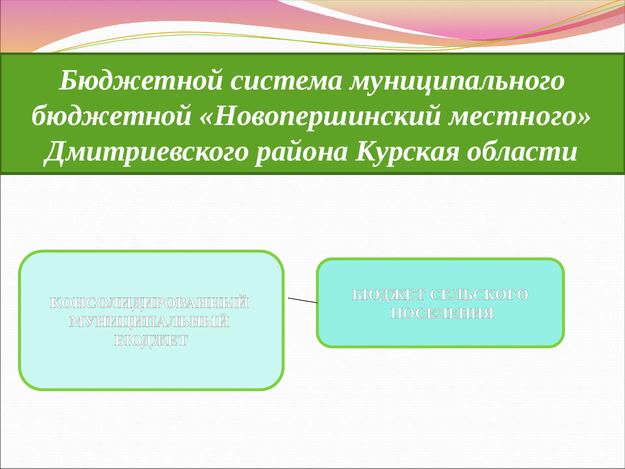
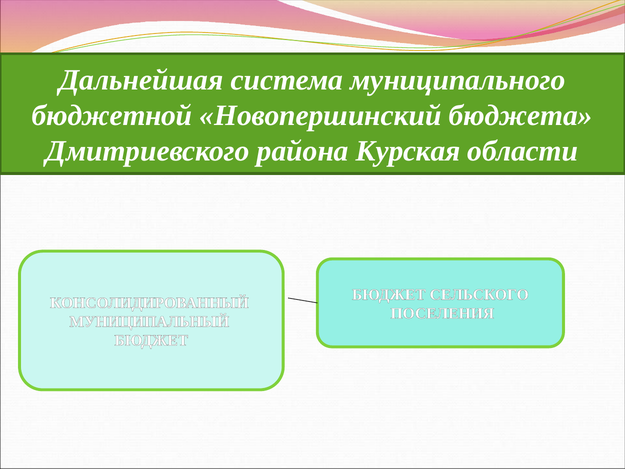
Бюджетной: Бюджетной -> Дальнейшая (141, 80)
местного: местного -> бюджета (521, 116)
